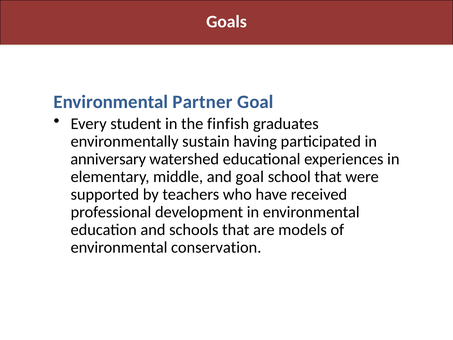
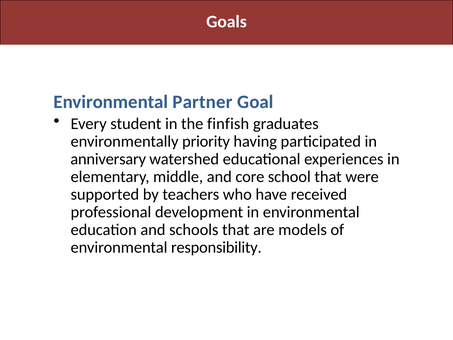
sustain: sustain -> priority (206, 141)
and goal: goal -> core (250, 177)
conservation: conservation -> responsibility (216, 247)
